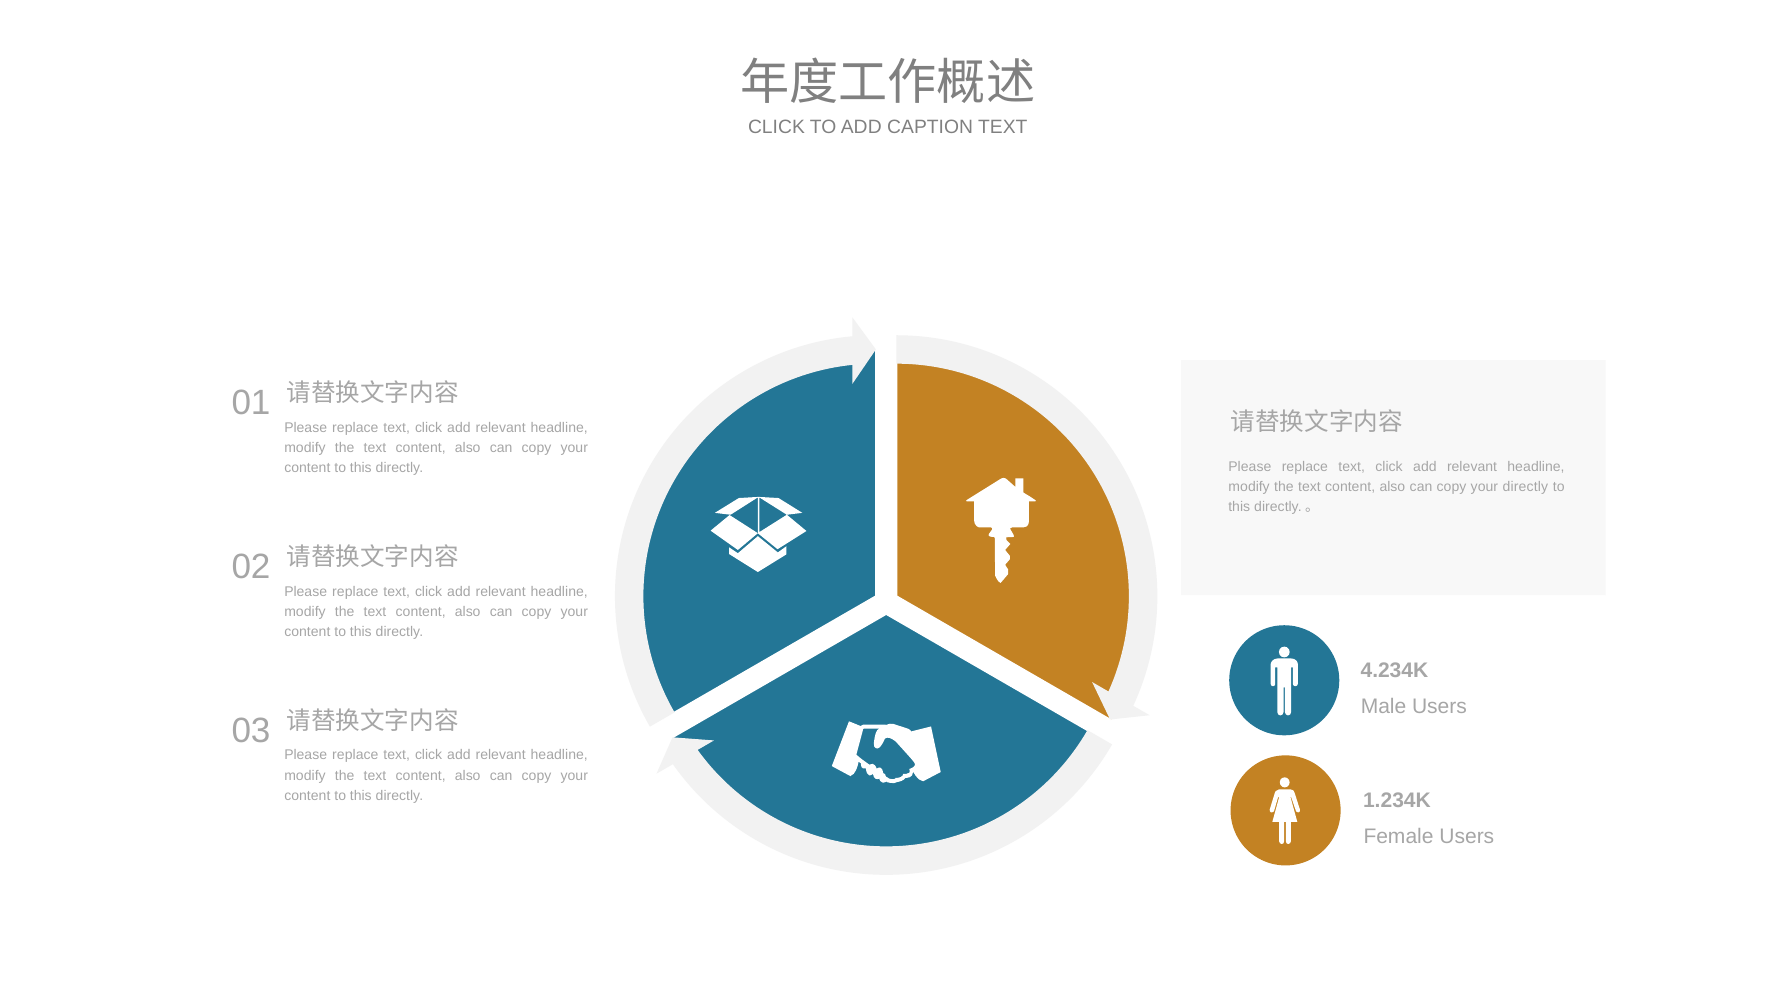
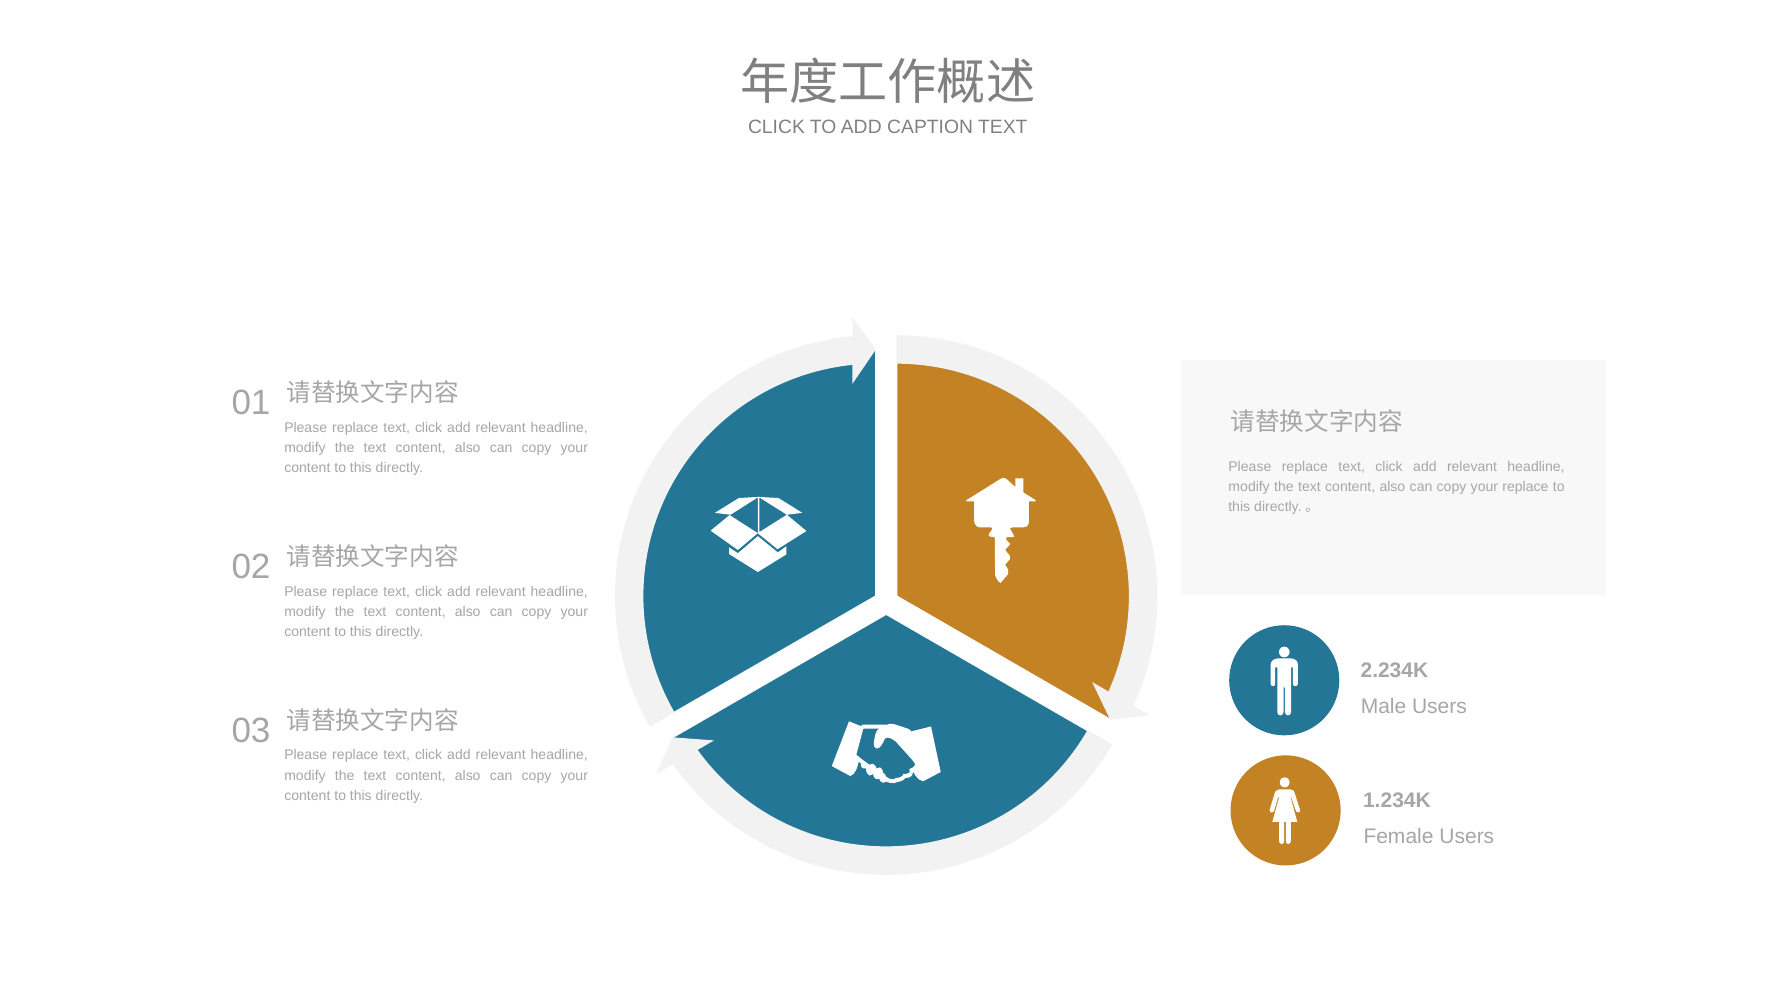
your directly: directly -> replace (1525, 487)
4.234K: 4.234K -> 2.234K (1394, 671)
